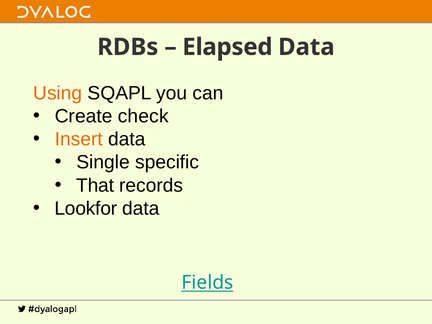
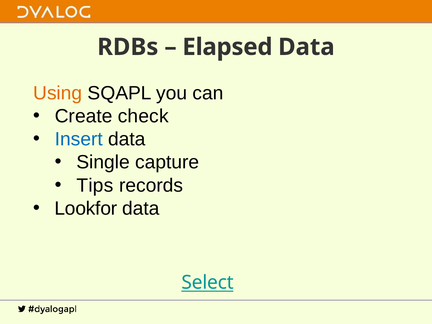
Insert colour: orange -> blue (79, 139)
specific: specific -> capture (167, 162)
That: That -> Tips (95, 185)
Fields: Fields -> Select (208, 282)
